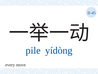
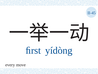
pile: pile -> ﬁrst (33, 50)
